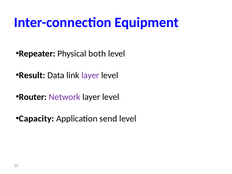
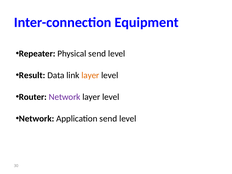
Physical both: both -> send (97, 54)
layer colour: purple -> orange (90, 75)
Capacity: Capacity -> Network (37, 119)
